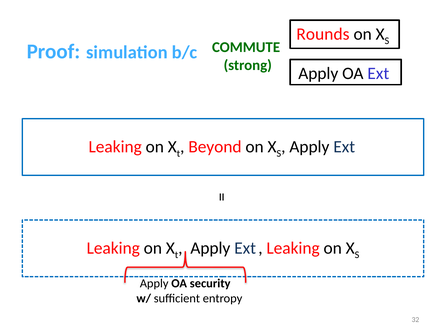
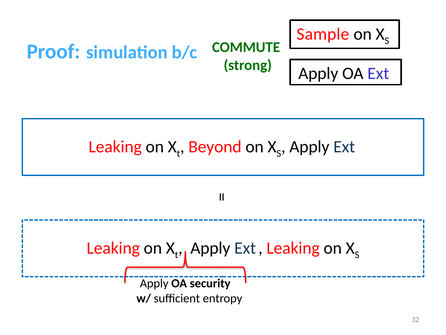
Rounds: Rounds -> Sample (323, 34)
